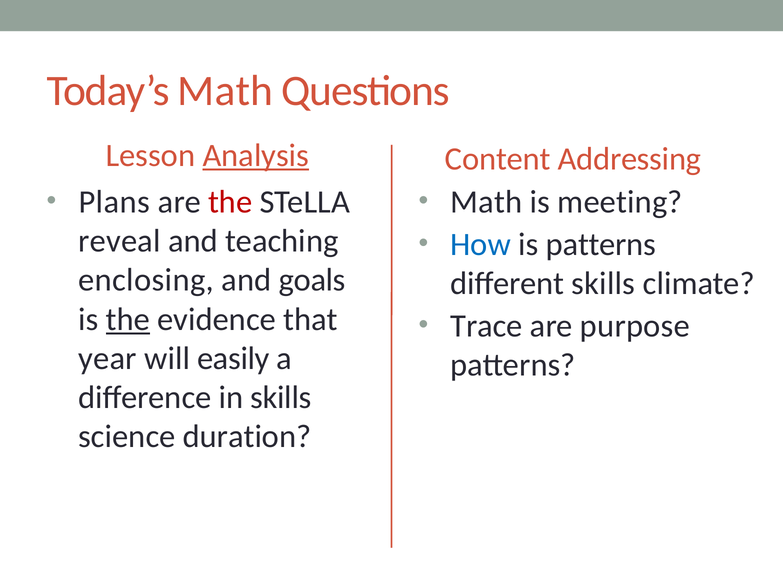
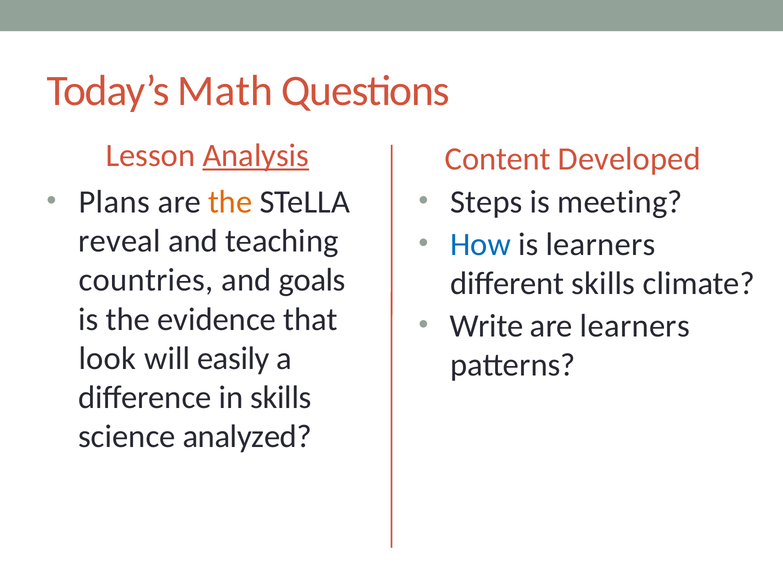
Addressing: Addressing -> Developed (629, 159)
the colour: red -> orange (230, 202)
Math: Math -> Steps (486, 202)
is patterns: patterns -> learners (601, 244)
enclosing: enclosing -> countries (146, 280)
the underline: present -> none (128, 319)
Trace: Trace -> Write (487, 326)
are purpose: purpose -> learners (635, 326)
year: year -> look (107, 359)
duration: duration -> analyzed (247, 437)
